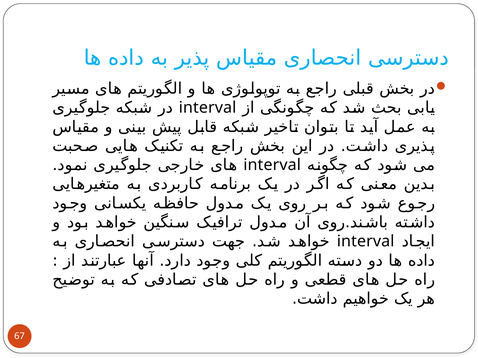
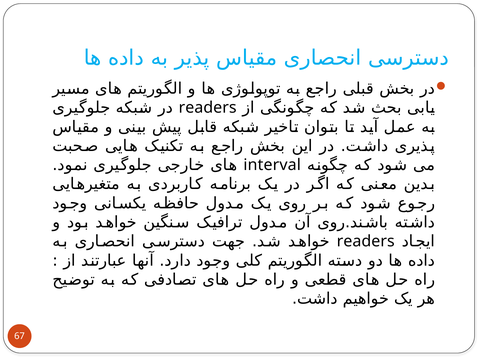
interval: interval -> readers (208, 108)
interval: interval -> readers (366, 242)
